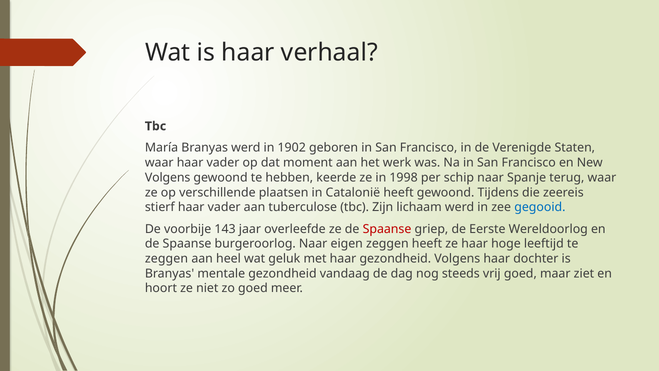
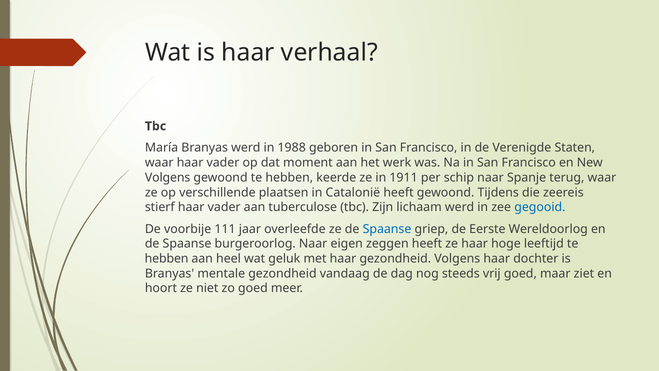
1902: 1902 -> 1988 (292, 148)
1998: 1998 -> 1911 (404, 177)
143: 143 -> 111 (225, 229)
Spaanse colour: red -> blue (387, 229)
zeggen: zeggen -> hebben (167, 258)
